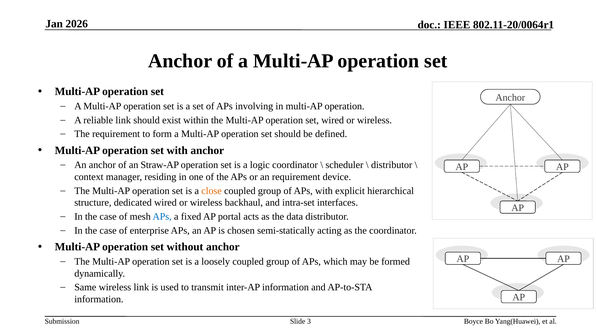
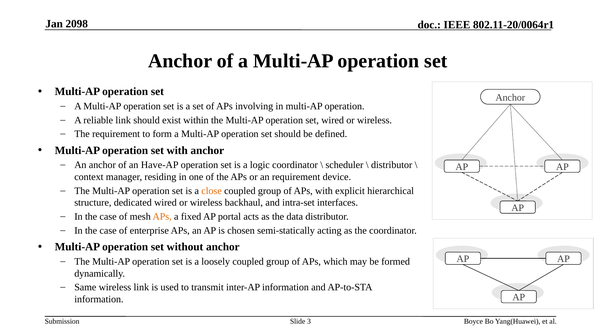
2026: 2026 -> 2098 (77, 24)
Straw-AP: Straw-AP -> Have-AP (160, 165)
APs colour: blue -> orange (162, 217)
